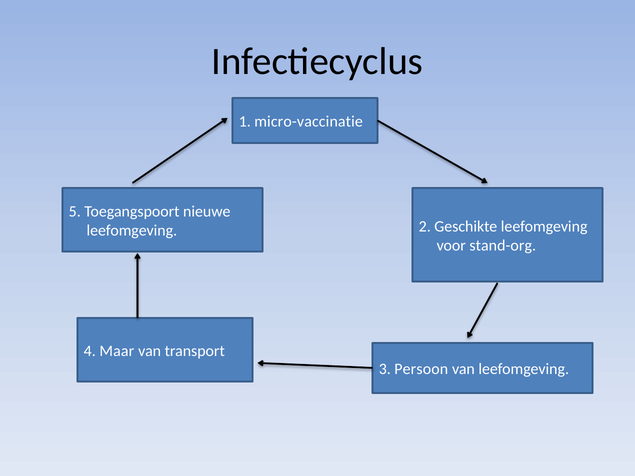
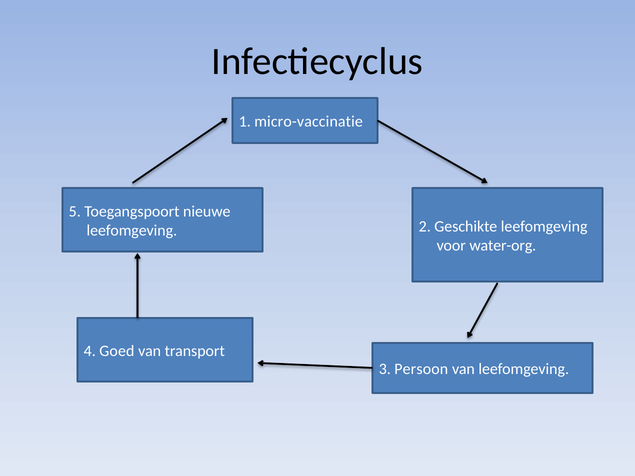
stand-org: stand-org -> water-org (503, 245)
Maar: Maar -> Goed (117, 351)
